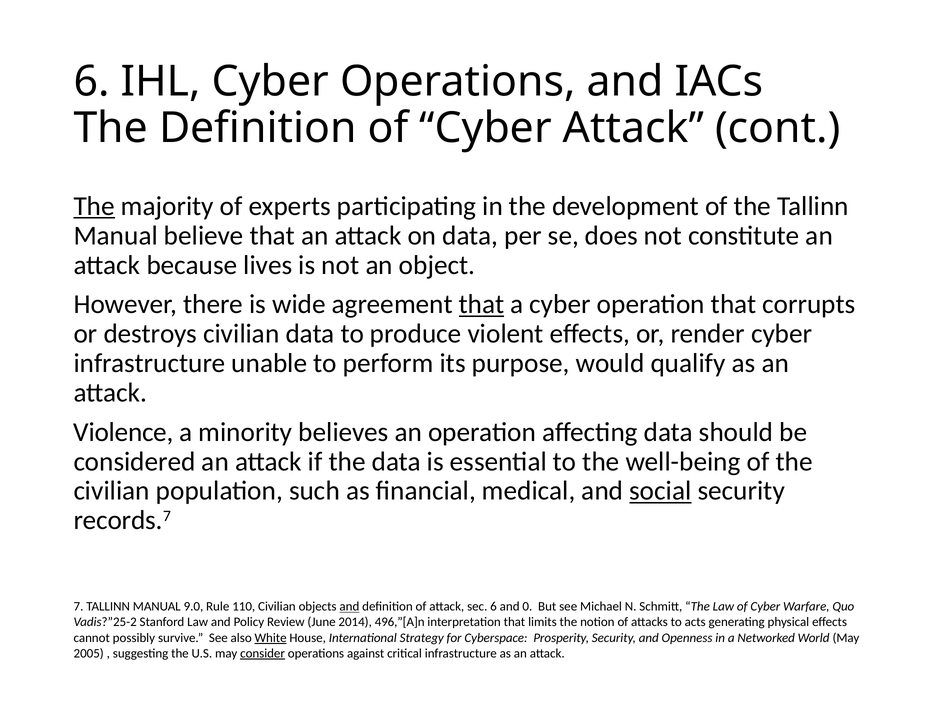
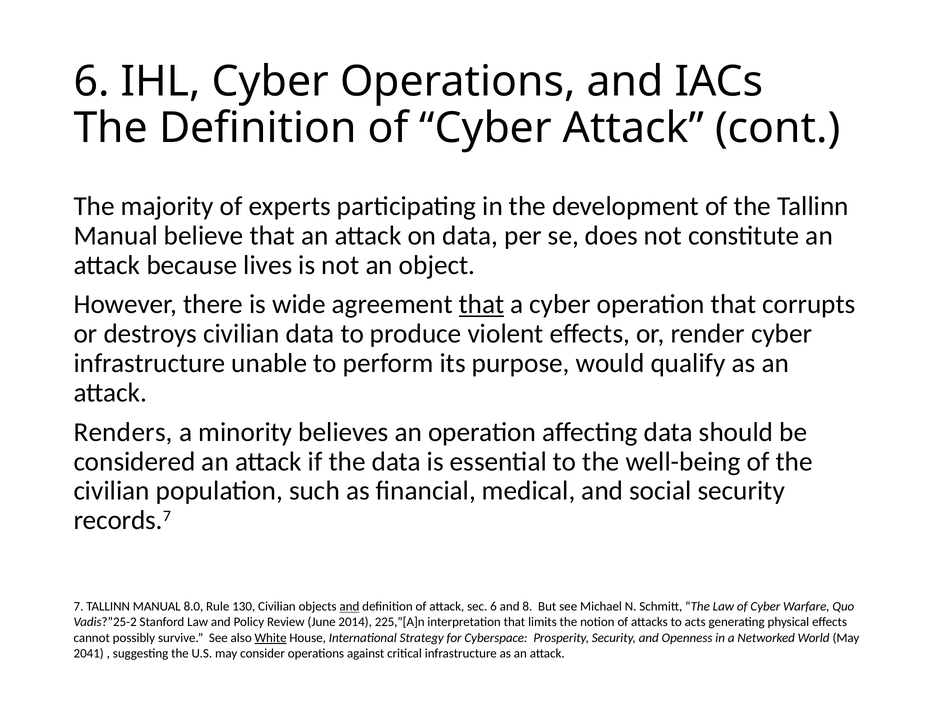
The underline: present -> none (94, 206)
Violence: Violence -> Renders (123, 432)
social underline: present -> none (660, 490)
9.0: 9.0 -> 8.0 (193, 606)
110: 110 -> 130 (244, 606)
0: 0 -> 8 (527, 606)
496,”[A]n: 496,”[A]n -> 225,”[A]n (400, 622)
2005: 2005 -> 2041 (89, 653)
consider underline: present -> none (263, 653)
